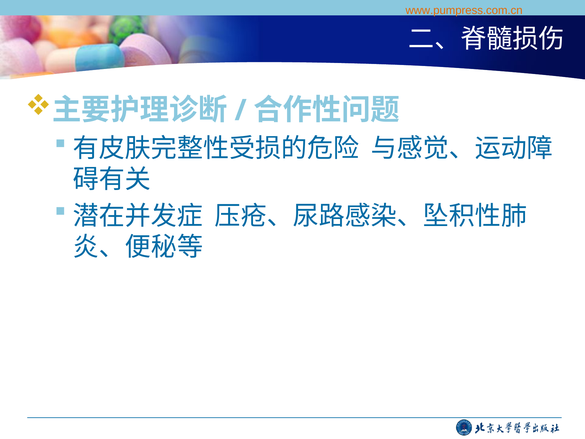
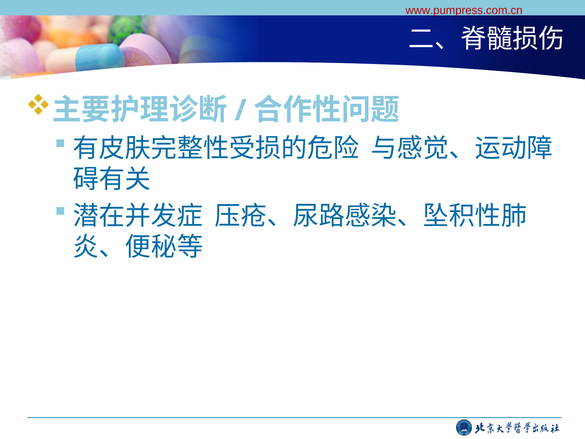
www.pumpress.com.cn colour: orange -> red (464, 11)
